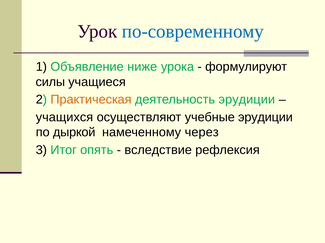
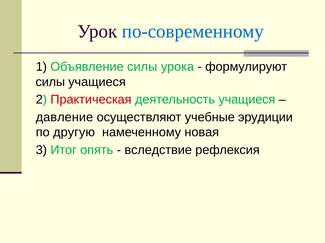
Объявление ниже: ниже -> силы (142, 67)
Практическая colour: orange -> red (91, 100)
деятельность эрудиции: эрудиции -> учащиеся (247, 100)
учащихся: учащихся -> давление (64, 118)
дыркой: дыркой -> другую (74, 133)
через: через -> новая (202, 133)
